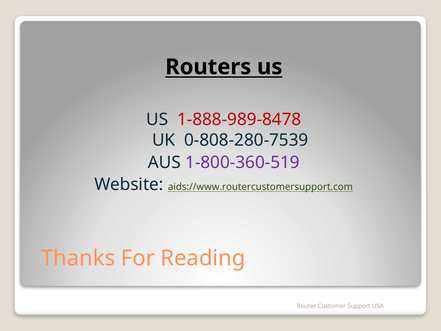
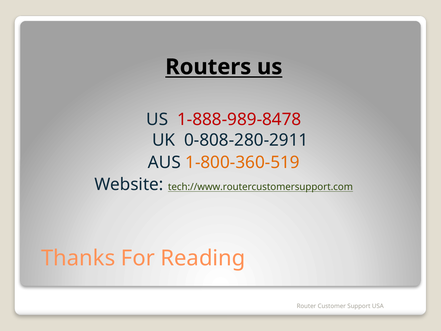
0-808-280-7539: 0-808-280-7539 -> 0-808-280-2911 (246, 140)
1-800-360-519 colour: purple -> orange (242, 162)
aids://www.routercustomersupport.com: aids://www.routercustomersupport.com -> tech://www.routercustomersupport.com (260, 187)
